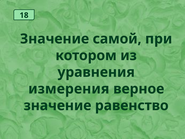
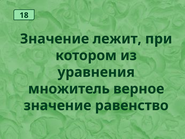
самой: самой -> лежит (117, 39)
измерения: измерения -> множитель (69, 89)
